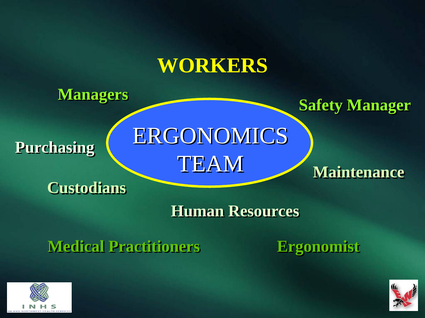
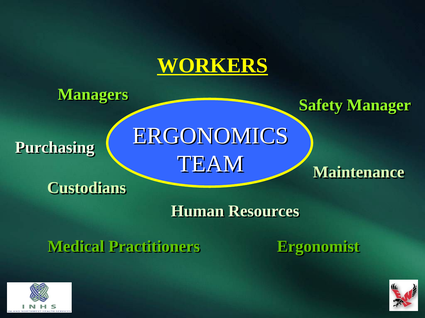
WORKERS underline: none -> present (213, 66)
